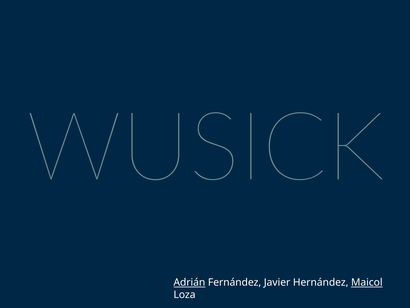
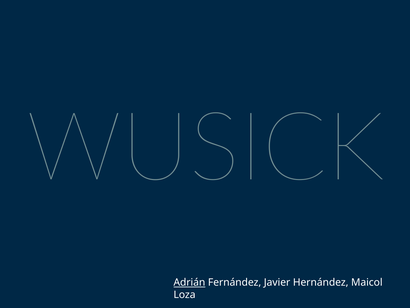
Maicol underline: present -> none (367, 282)
